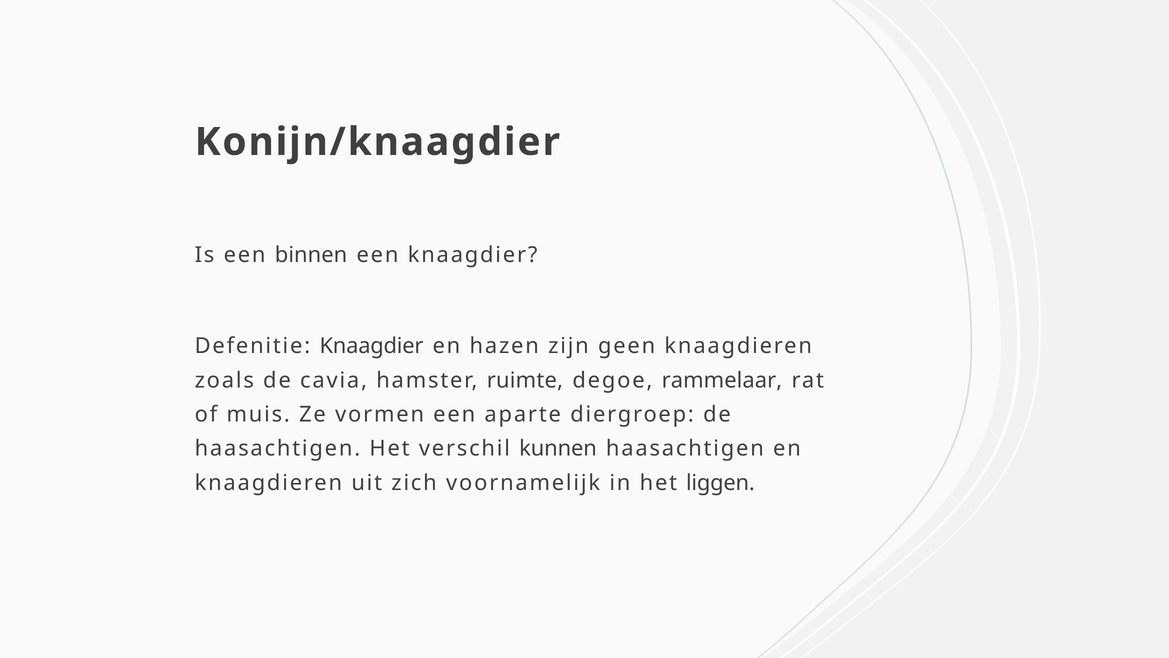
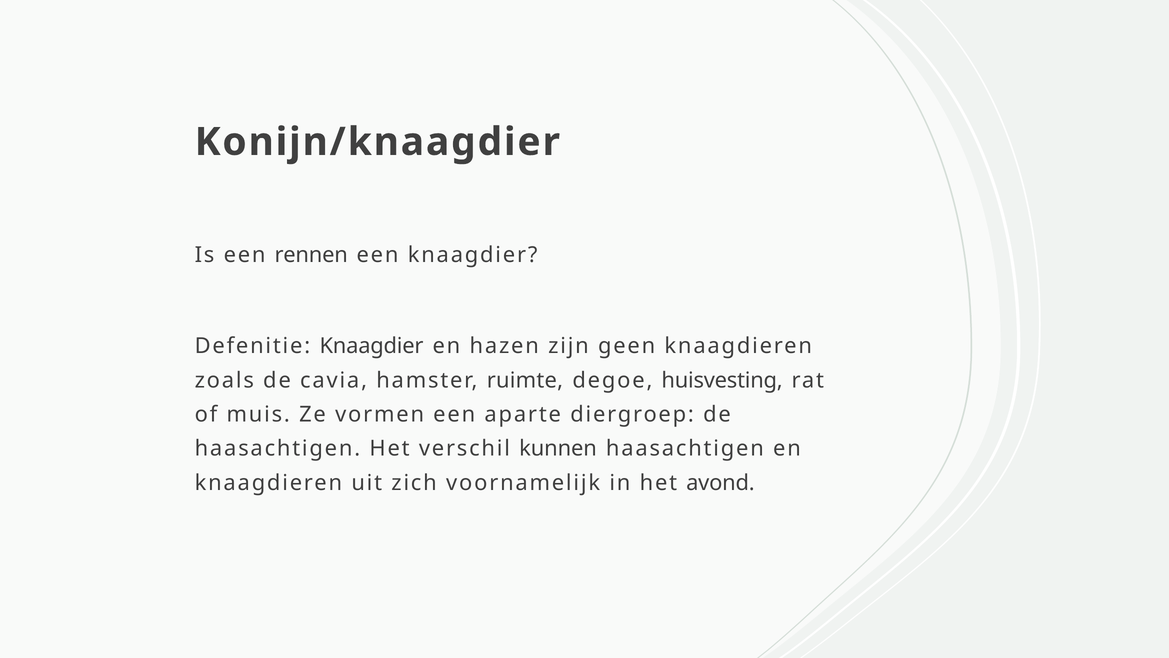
binnen: binnen -> rennen (311, 255)
rammelaar: rammelaar -> huisvesting (722, 380)
liggen: liggen -> avond (720, 483)
